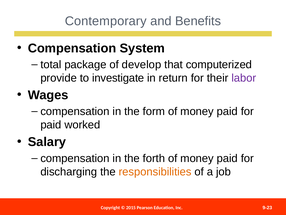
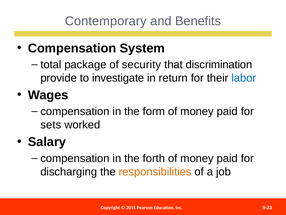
develop: develop -> security (141, 65)
computerized: computerized -> discrimination (219, 65)
labor colour: purple -> blue (244, 78)
paid: paid -> sets (51, 125)
